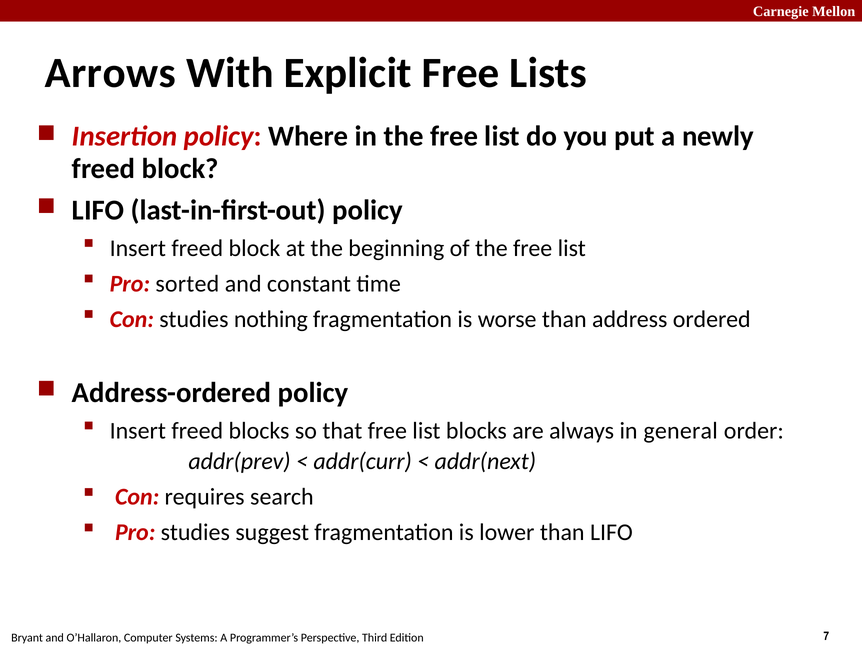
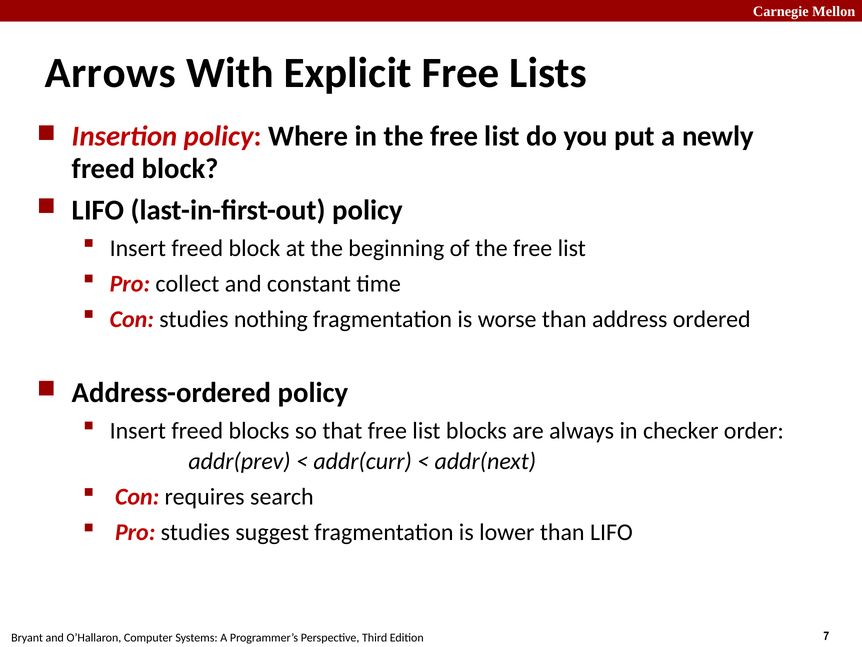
sorted: sorted -> collect (187, 283)
general: general -> checker (681, 430)
